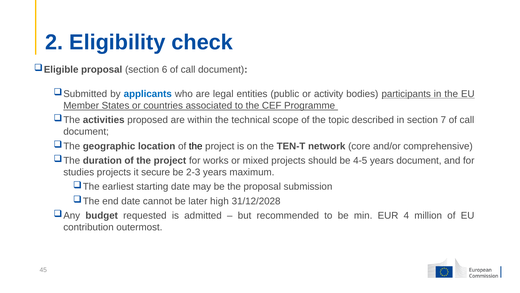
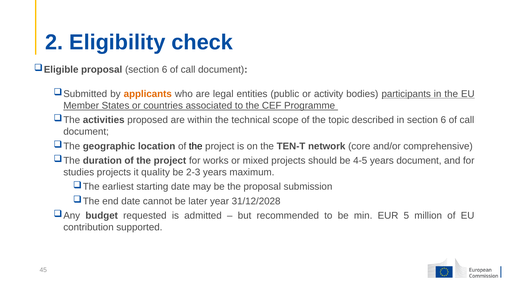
applicants colour: blue -> orange (148, 94)
in section 7: 7 -> 6 (443, 120)
secure: secure -> quality (156, 172)
high: high -> year (220, 201)
4: 4 -> 5 (406, 215)
outermost: outermost -> supported (139, 227)
